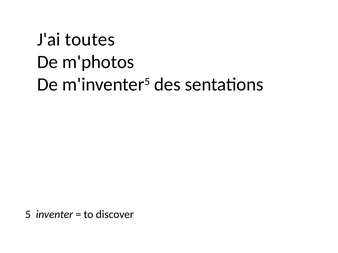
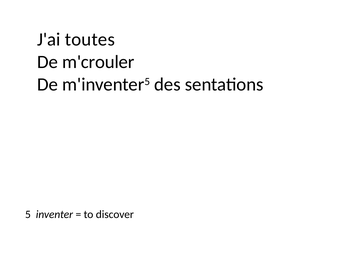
m'photos: m'photos -> m'crouler (98, 62)
